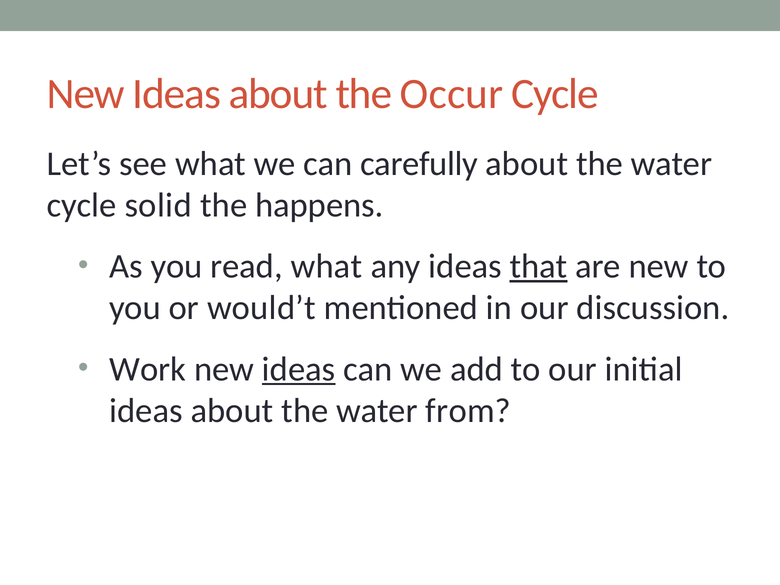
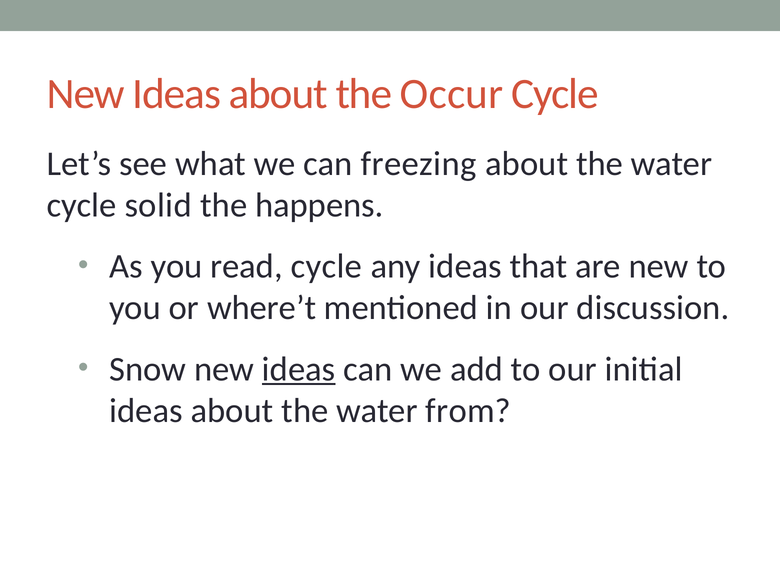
carefully: carefully -> freezing (419, 164)
read what: what -> cycle (326, 266)
that underline: present -> none (539, 266)
would’t: would’t -> where’t (262, 308)
Work: Work -> Snow (148, 369)
